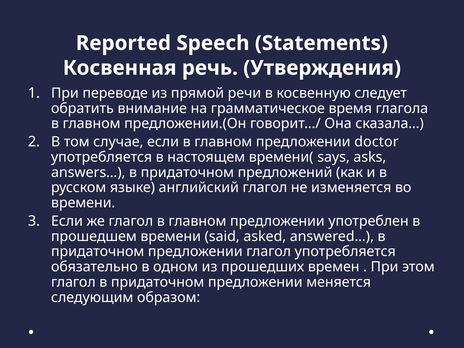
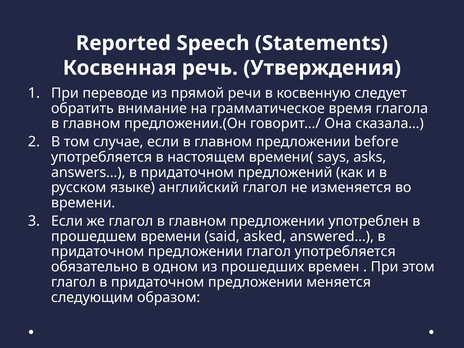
doctor: doctor -> before (376, 142)
